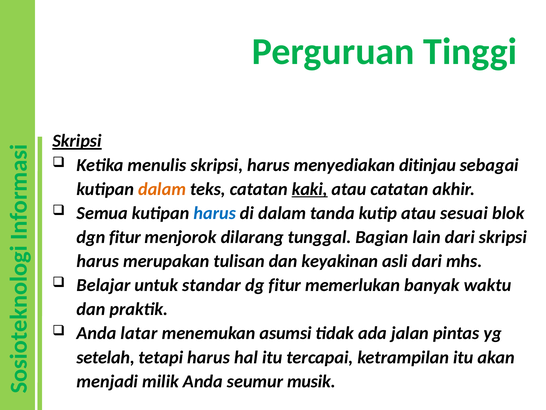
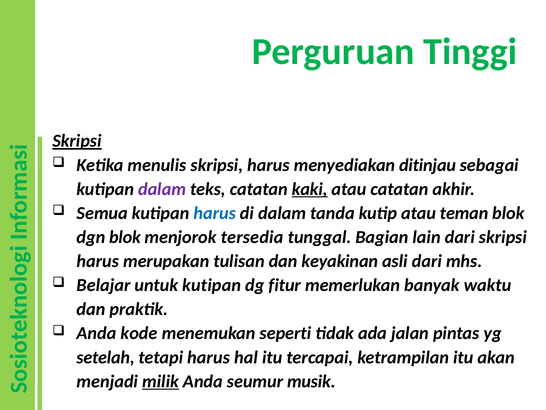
dalam colour: orange -> purple (162, 189)
sesuai: sesuai -> teman (464, 213)
dgn fitur: fitur -> blok (125, 237)
dilarang: dilarang -> tersedia (252, 237)
untuk standar: standar -> kutipan (212, 285)
latar: latar -> kode (139, 333)
asumsi: asumsi -> seperti (285, 333)
milik underline: none -> present (160, 381)
